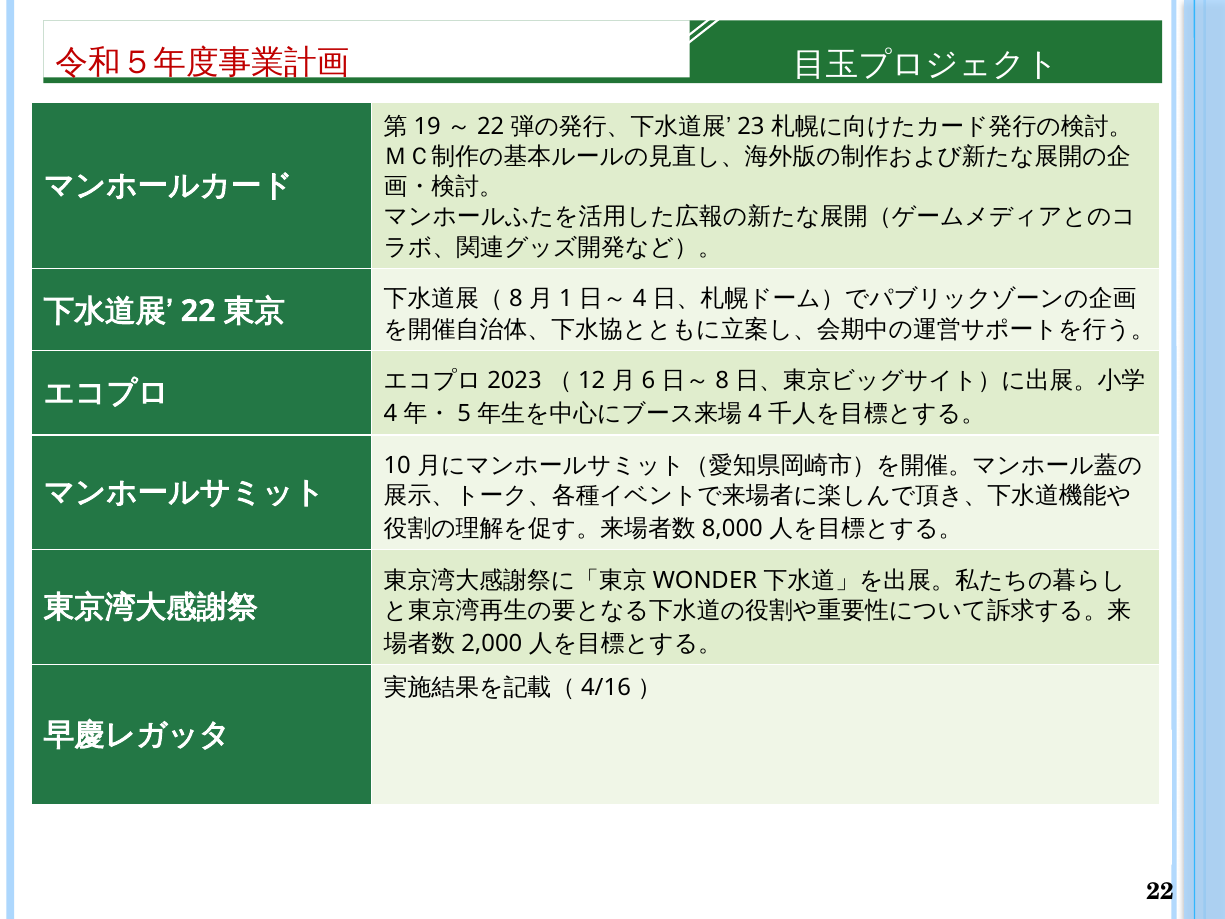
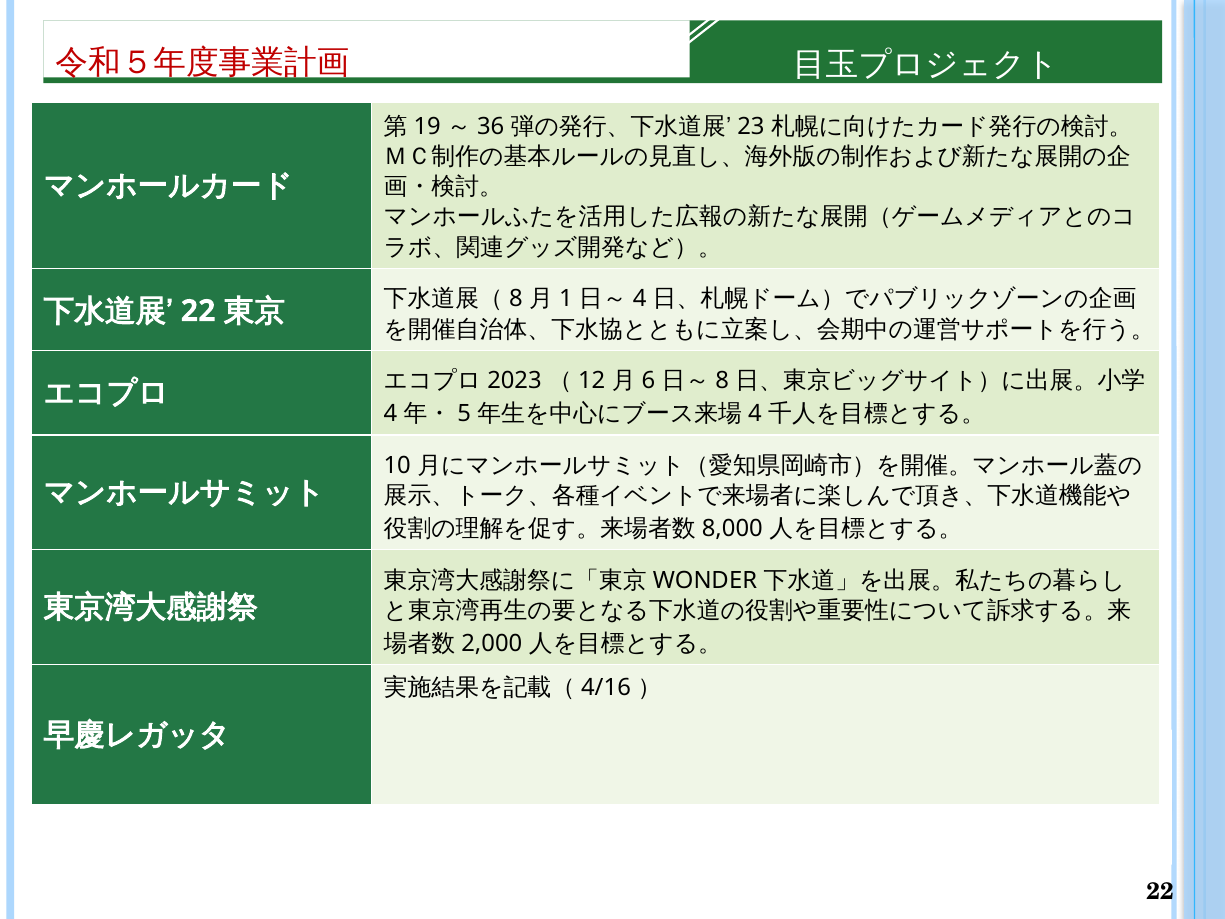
22: 22 -> 36 (491, 126)
